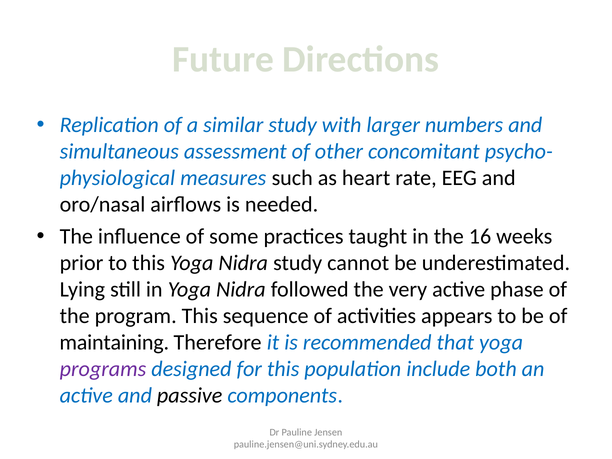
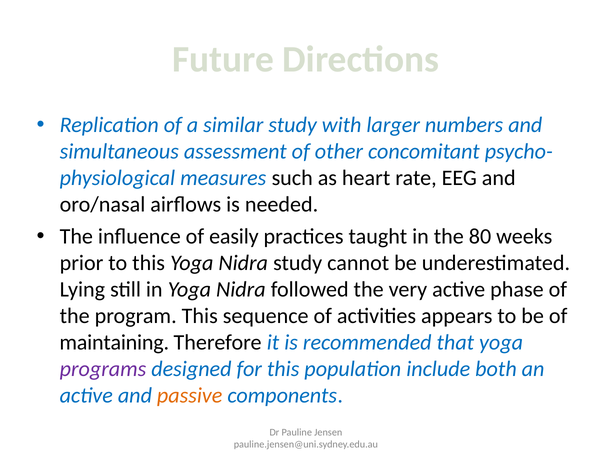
some: some -> easily (234, 236)
16: 16 -> 80 (480, 236)
passive colour: black -> orange (190, 395)
